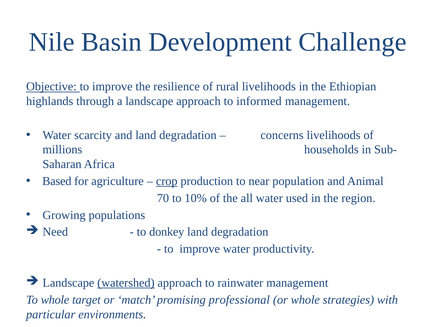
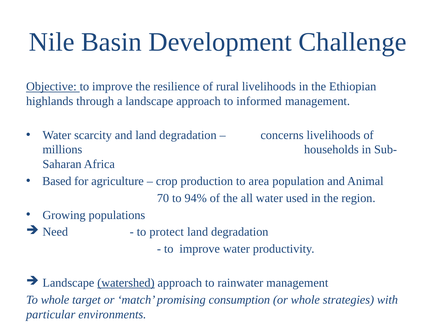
crop underline: present -> none (167, 181)
near: near -> area (259, 181)
10%: 10% -> 94% (196, 198)
donkey: donkey -> protect (167, 232)
professional: professional -> consumption (239, 300)
